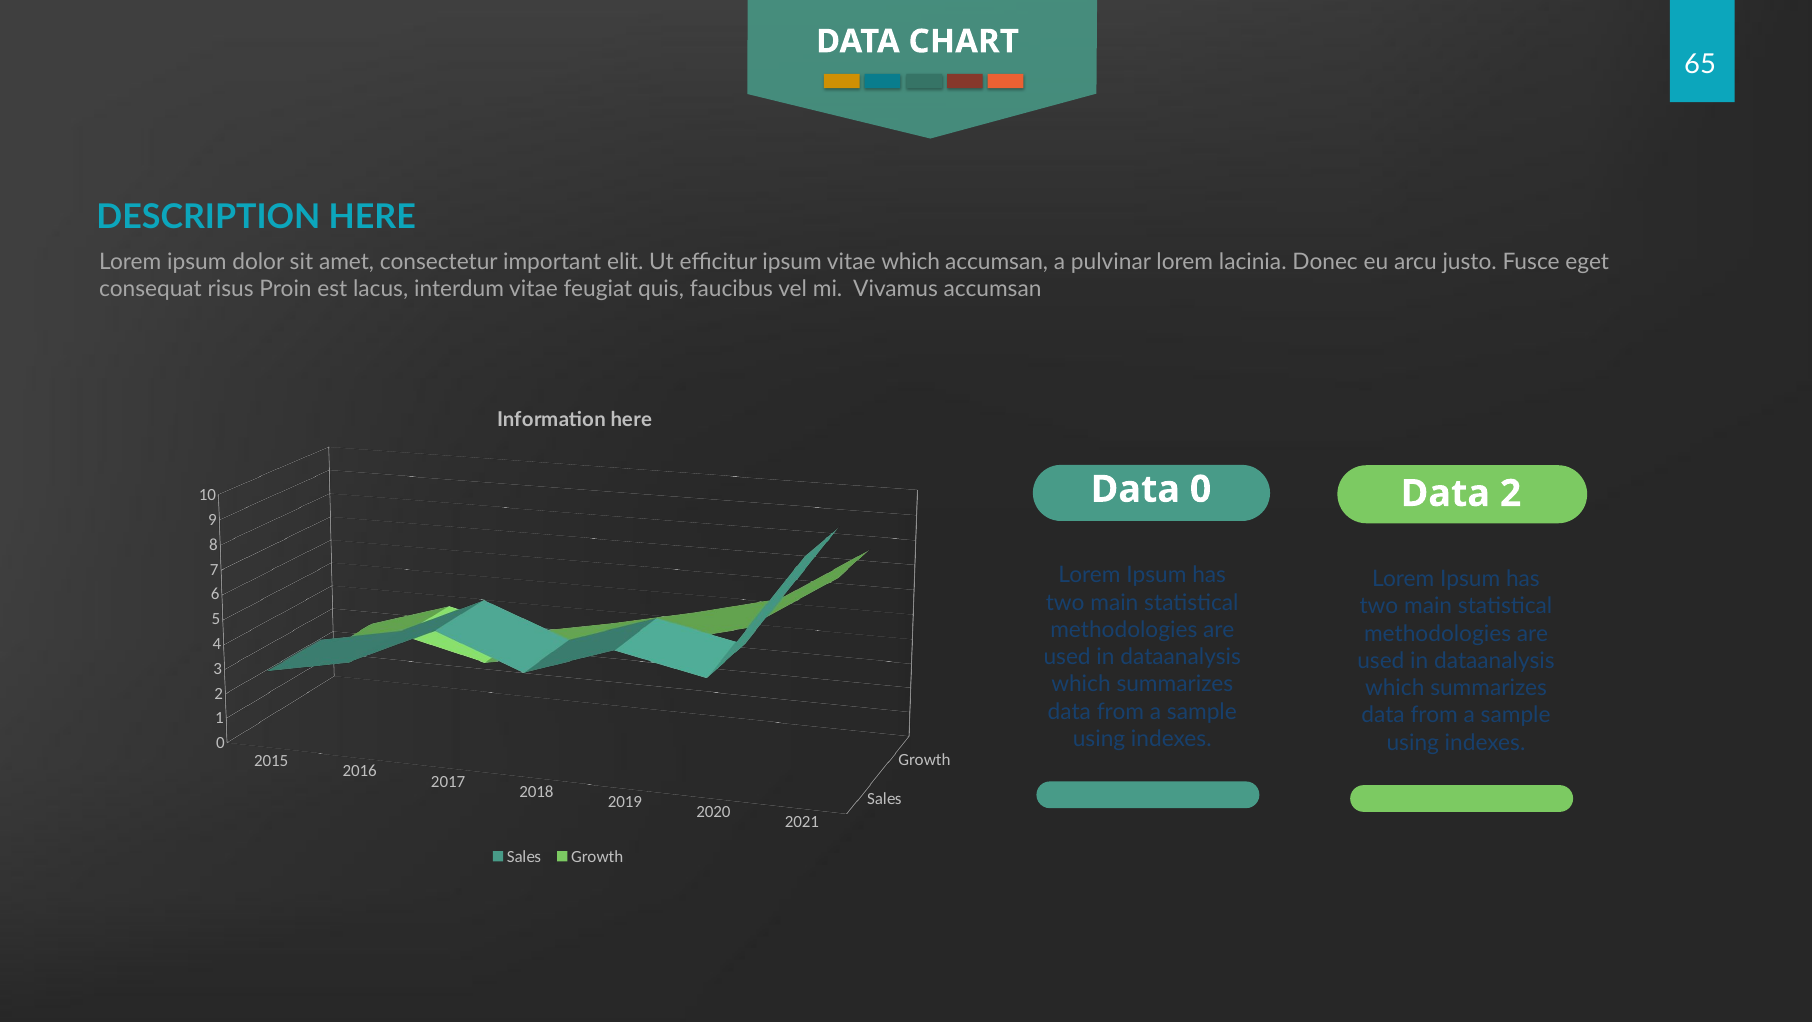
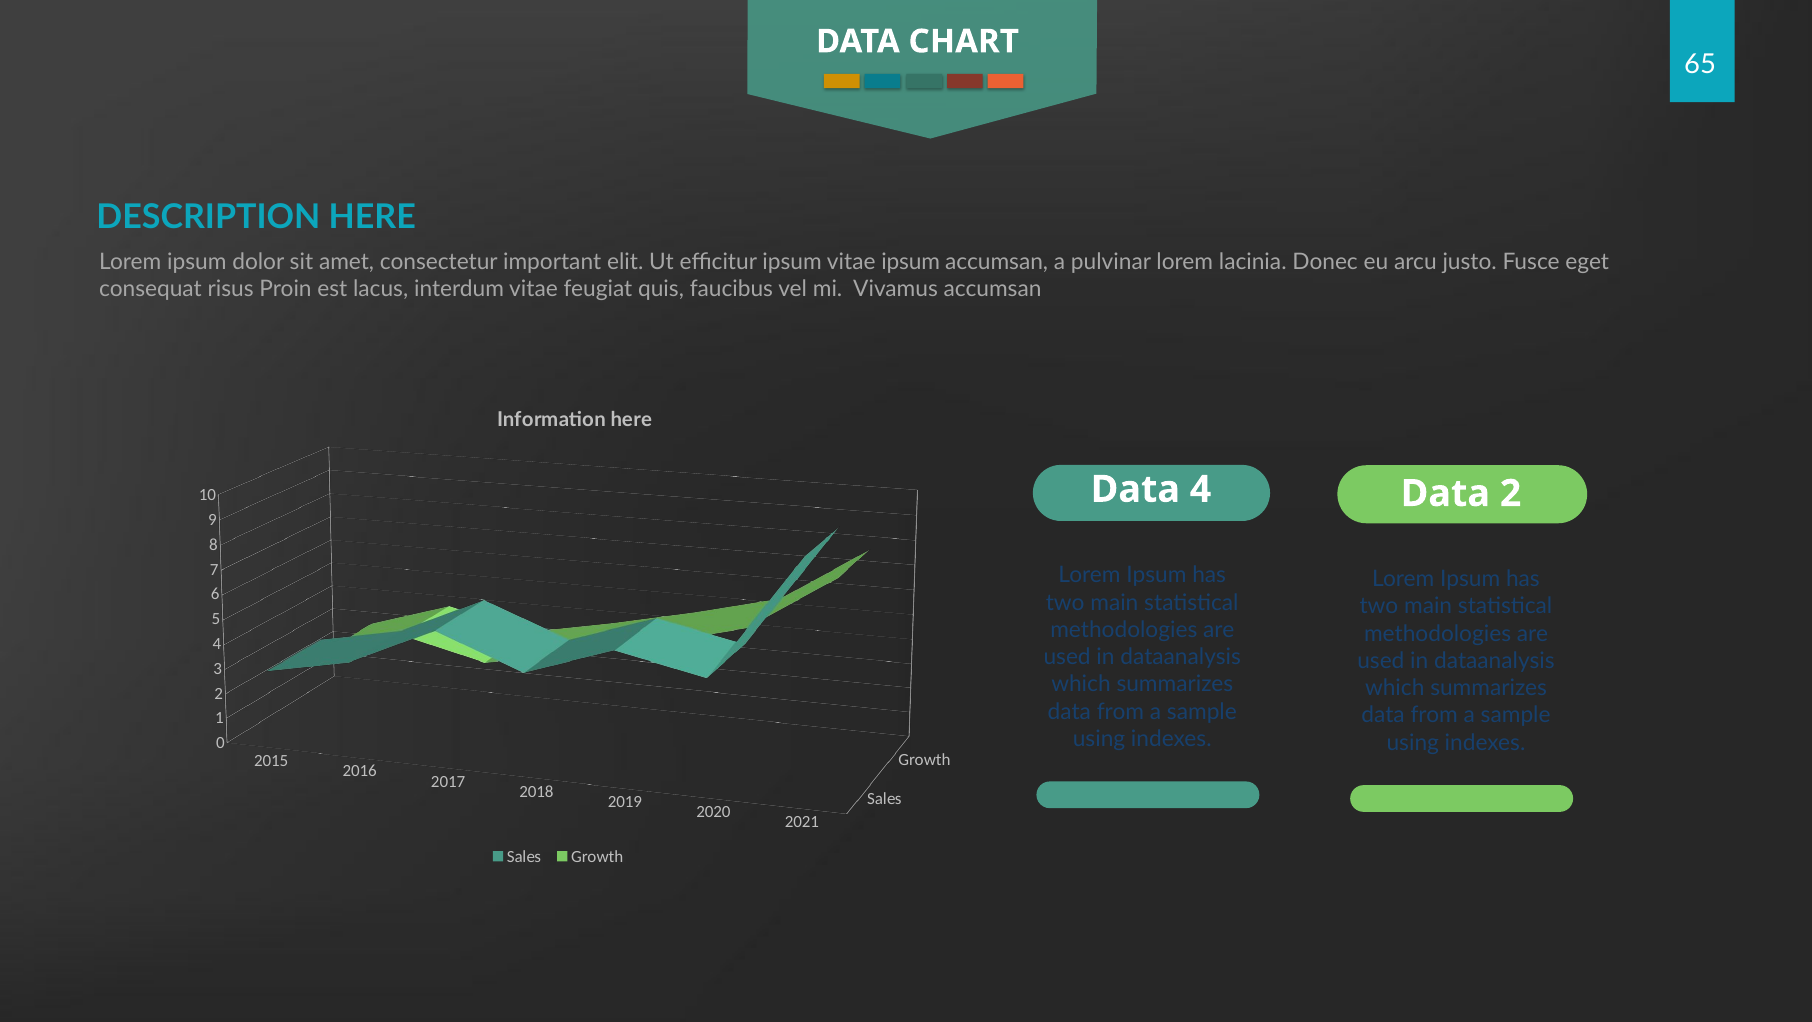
vitae which: which -> ipsum (911, 262)
Data 0: 0 -> 4 (1201, 489)
